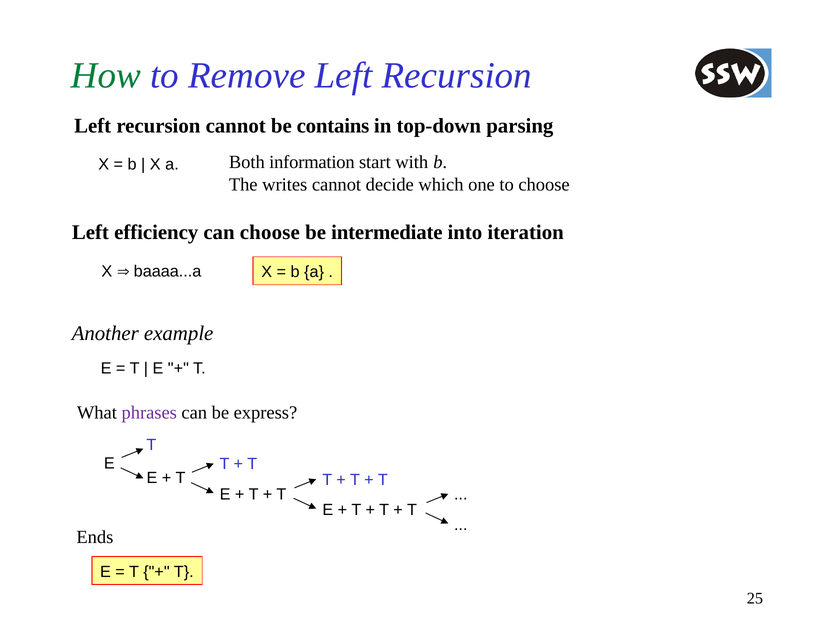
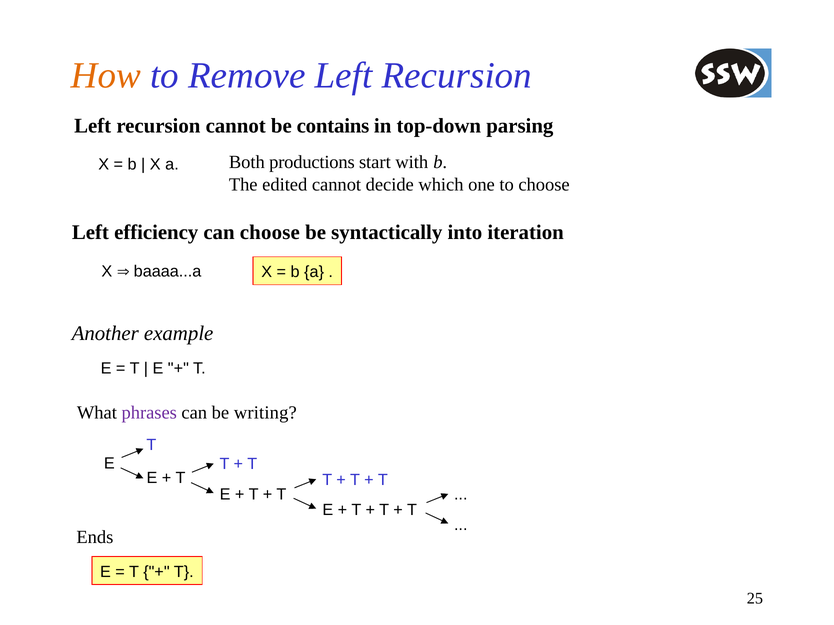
How colour: green -> orange (106, 76)
information: information -> productions (312, 162)
writes: writes -> edited (285, 185)
intermediate: intermediate -> syntactically (387, 233)
express: express -> writing (265, 413)
